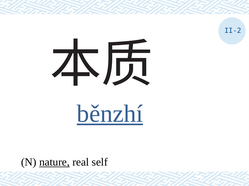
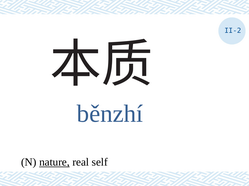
běnzhí underline: present -> none (110, 114)
